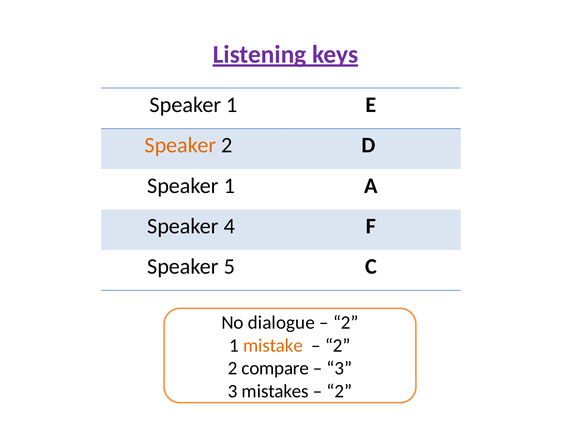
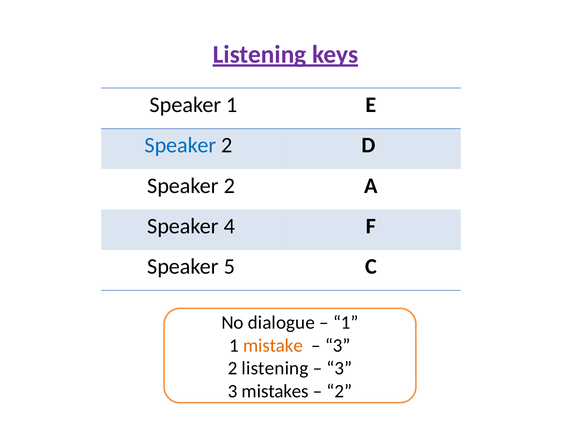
Speaker colour: orange -> blue (180, 145)
1: 1 -> 2 (229, 186)
2: 2 -> 1 (346, 323)
2: 2 -> 3 (338, 346)
2 compare: compare -> listening (275, 368)
